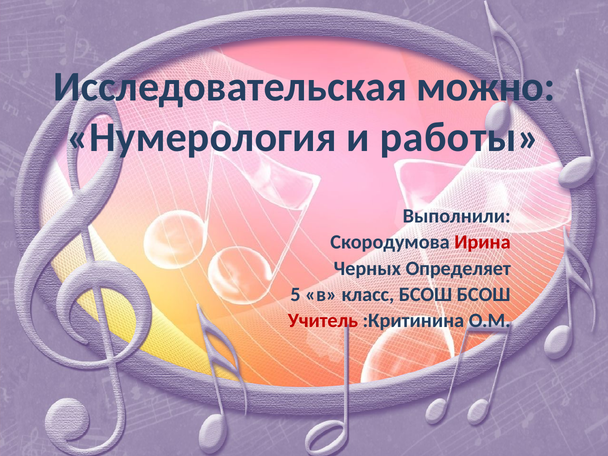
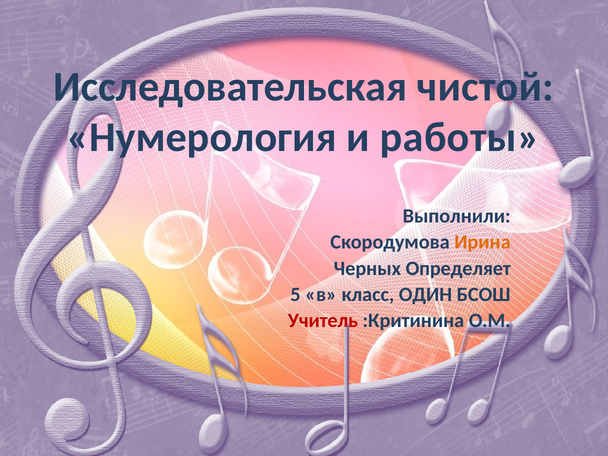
можно: можно -> чистой (485, 87)
Ирина colour: red -> orange (482, 242)
класс БСОШ: БСОШ -> ОДИН (425, 295)
